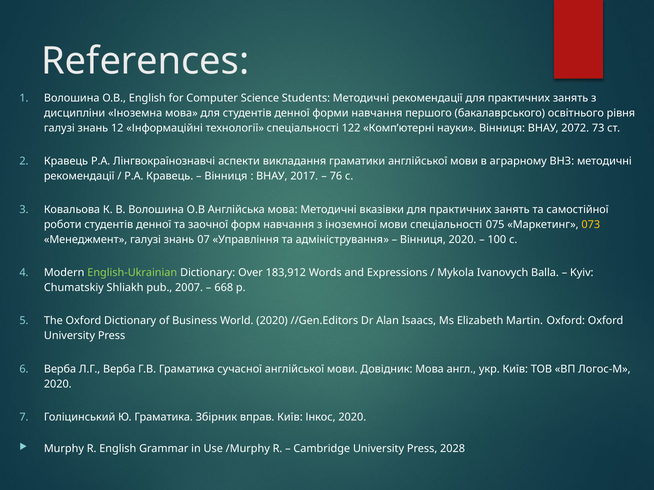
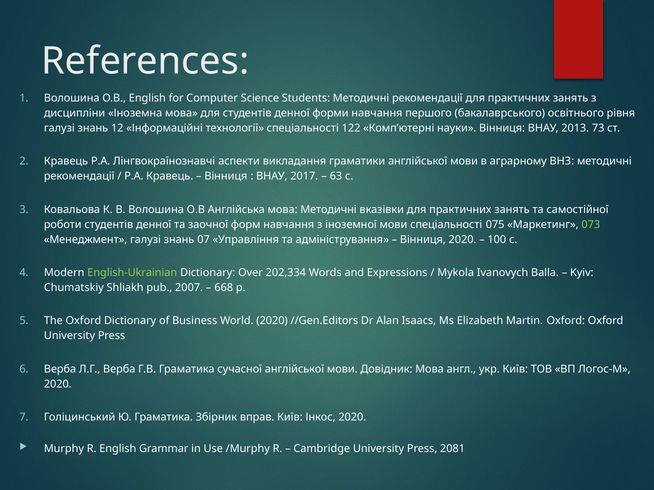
2072: 2072 -> 2013 (575, 128)
76: 76 -> 63 (336, 176)
073 colour: yellow -> light green (591, 225)
183,912: 183,912 -> 202,334 (286, 273)
2028: 2028 -> 2081 (453, 449)
